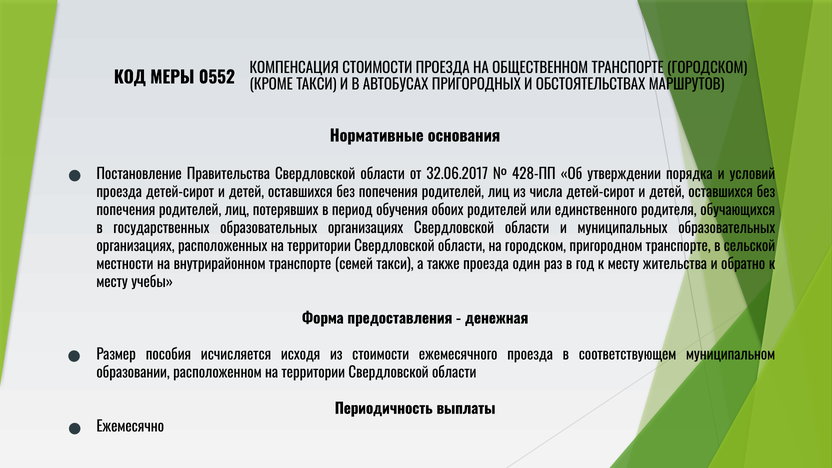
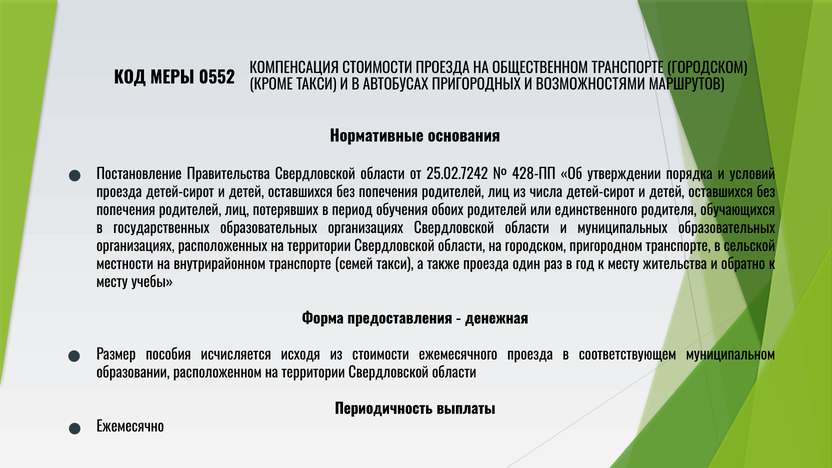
ОБСТОЯТЕЛЬСТВАХ: ОБСТОЯТЕЛЬСТВАХ -> ВОЗМОЖНОСТЯМИ (591, 85)
32.06.2017: 32.06.2017 -> 25.02.7242 (457, 174)
